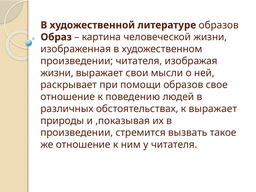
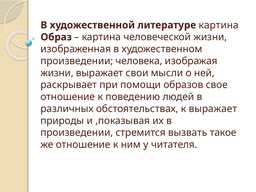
литературе образов: образов -> картина (219, 25)
произведении читателя: читателя -> человека (139, 61)
